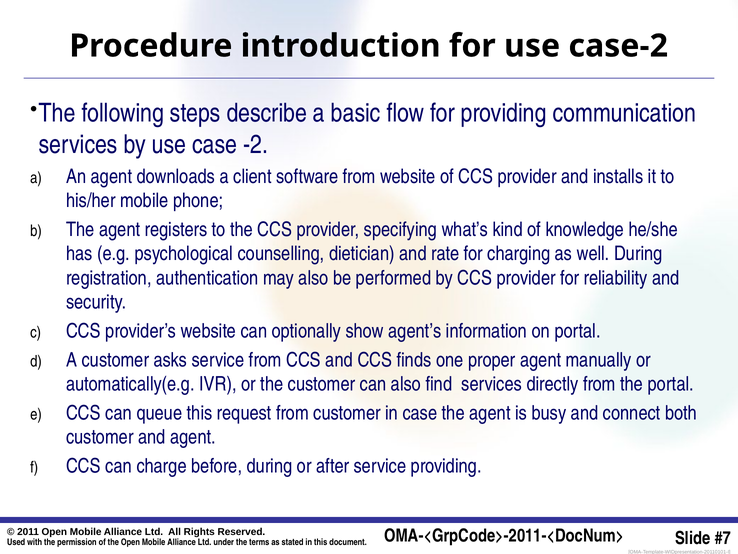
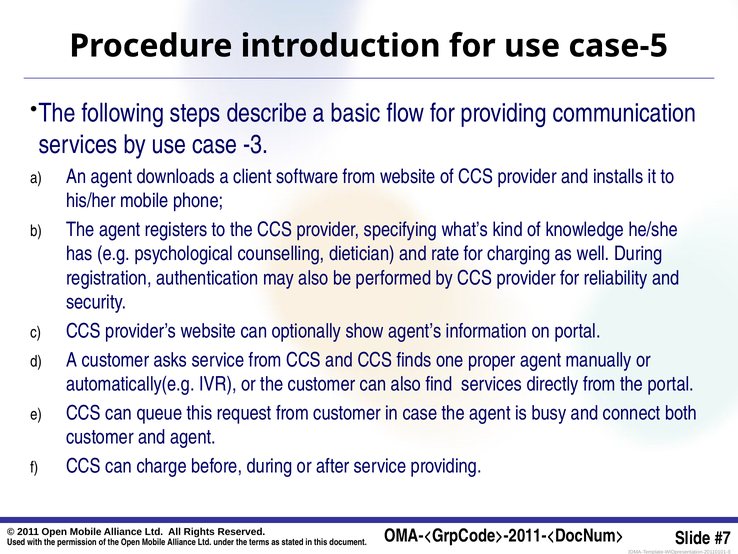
case-2: case-2 -> case-5 (618, 46)
-2: -2 -> -3 (256, 144)
